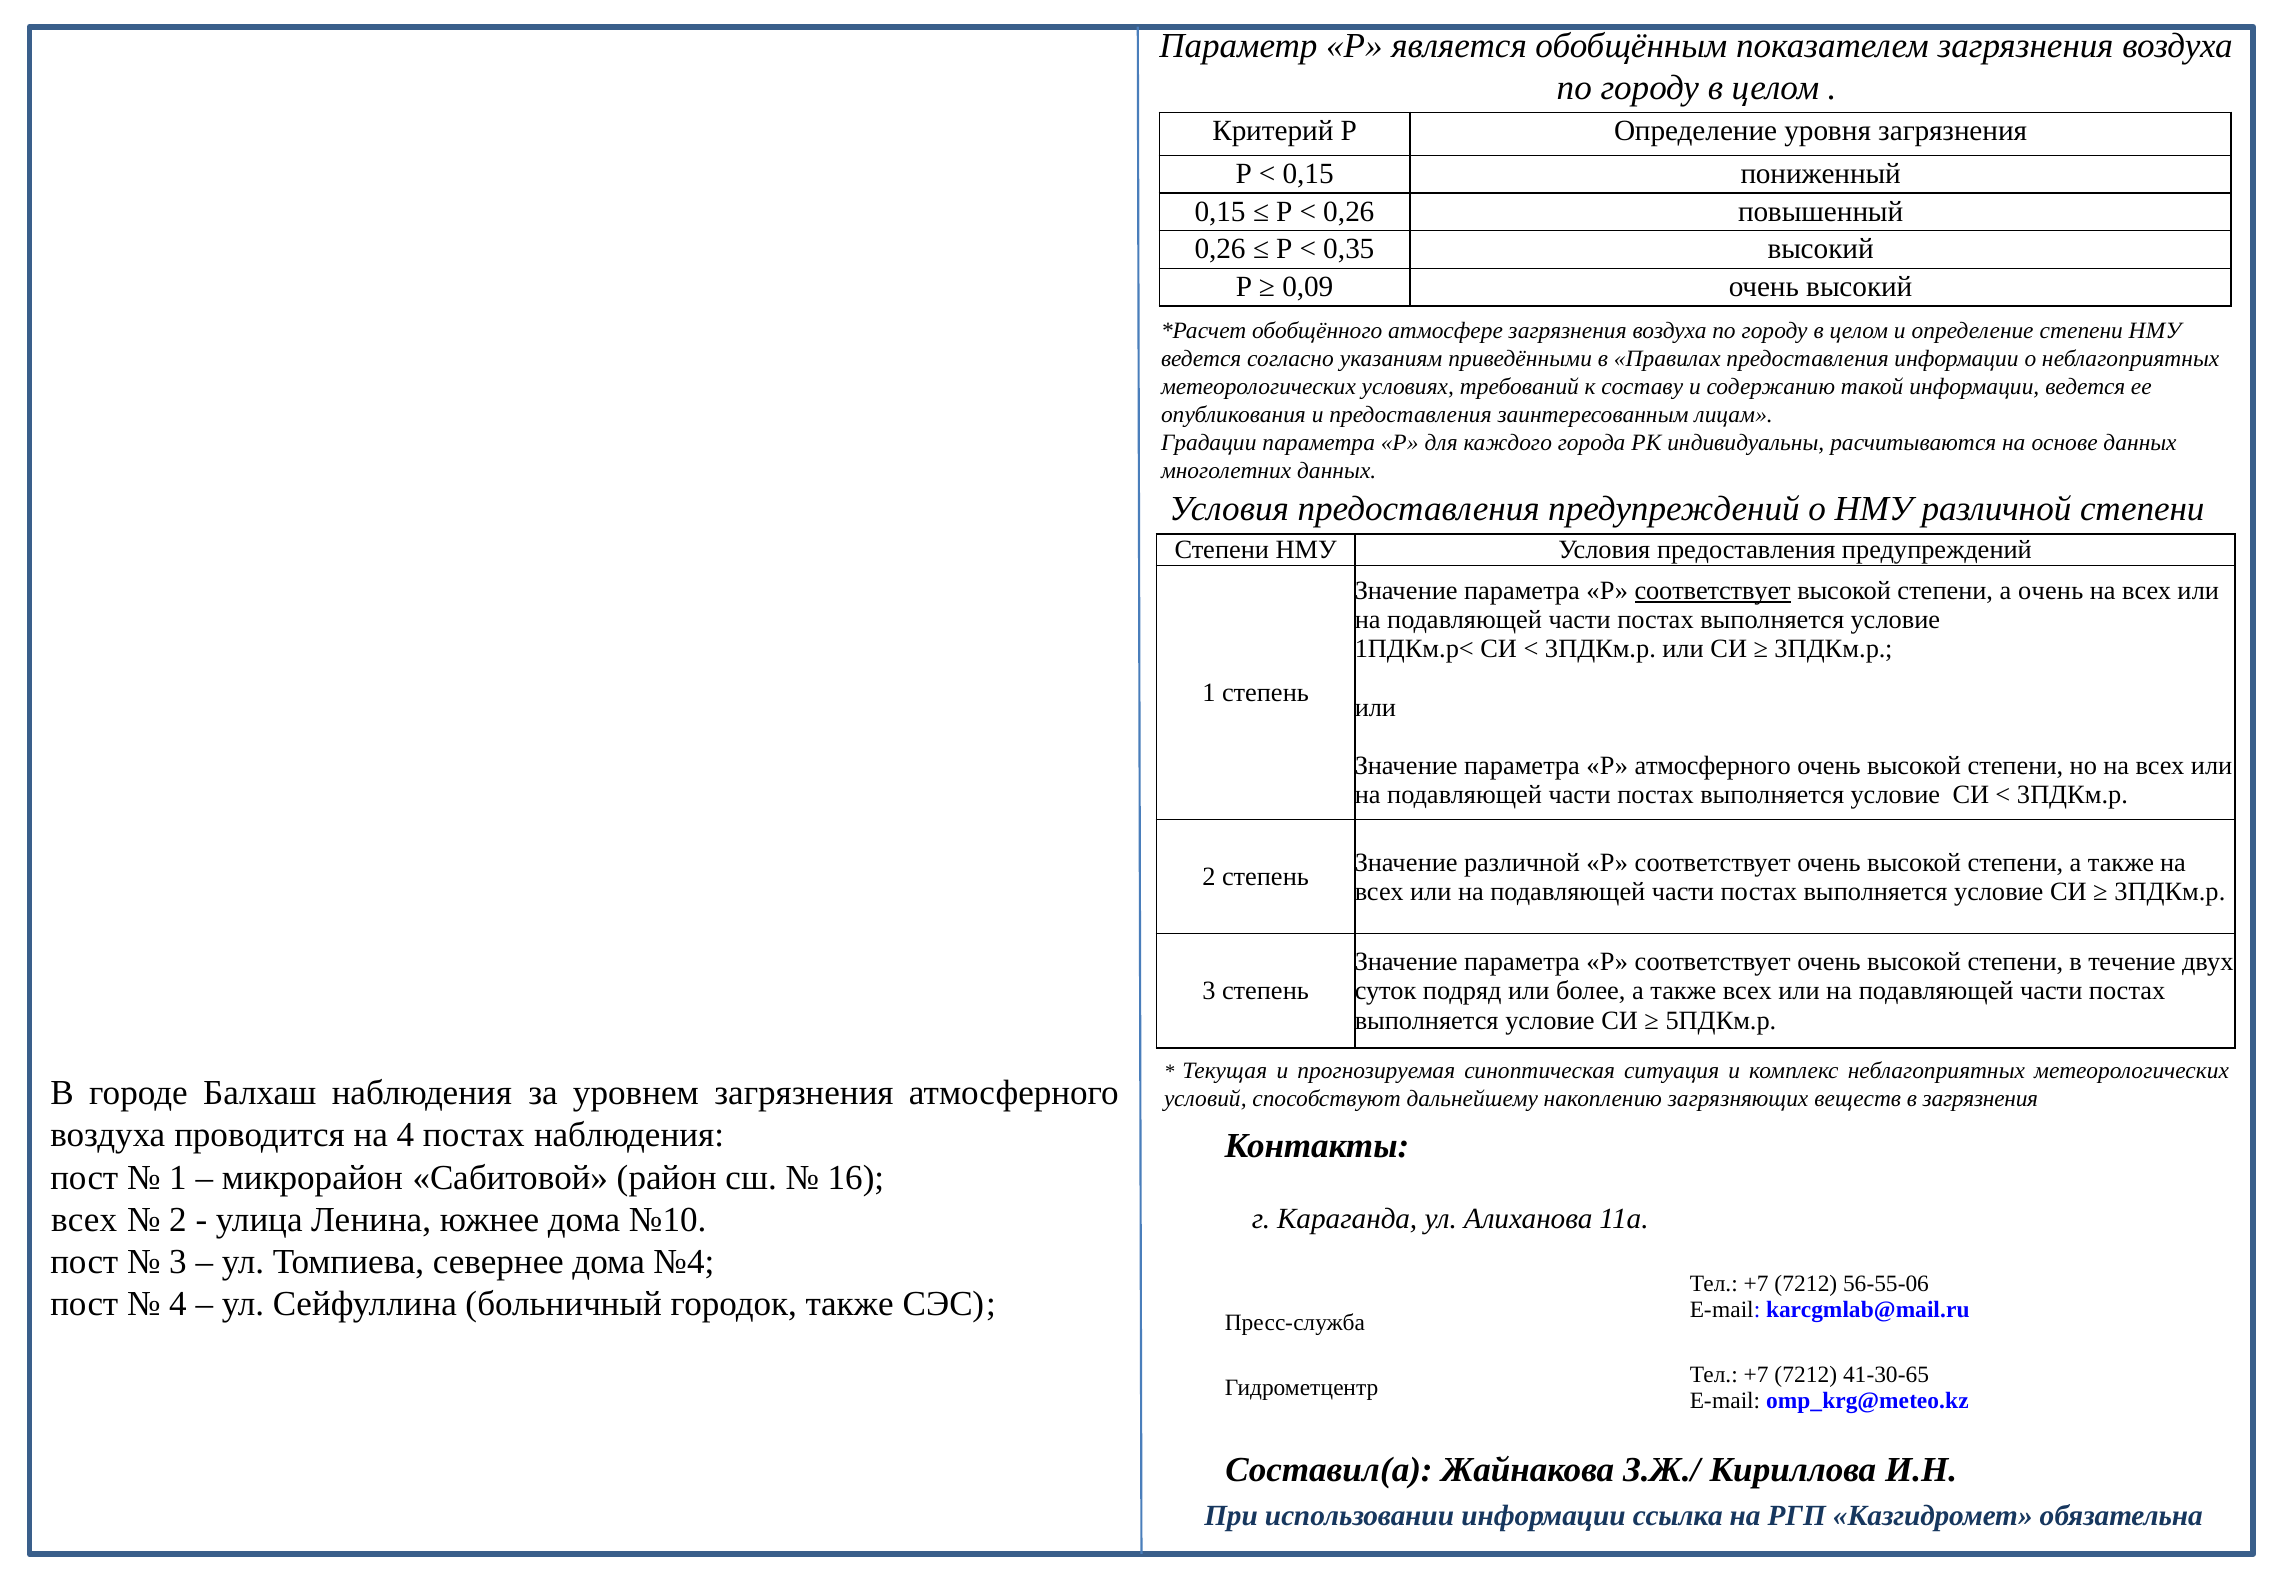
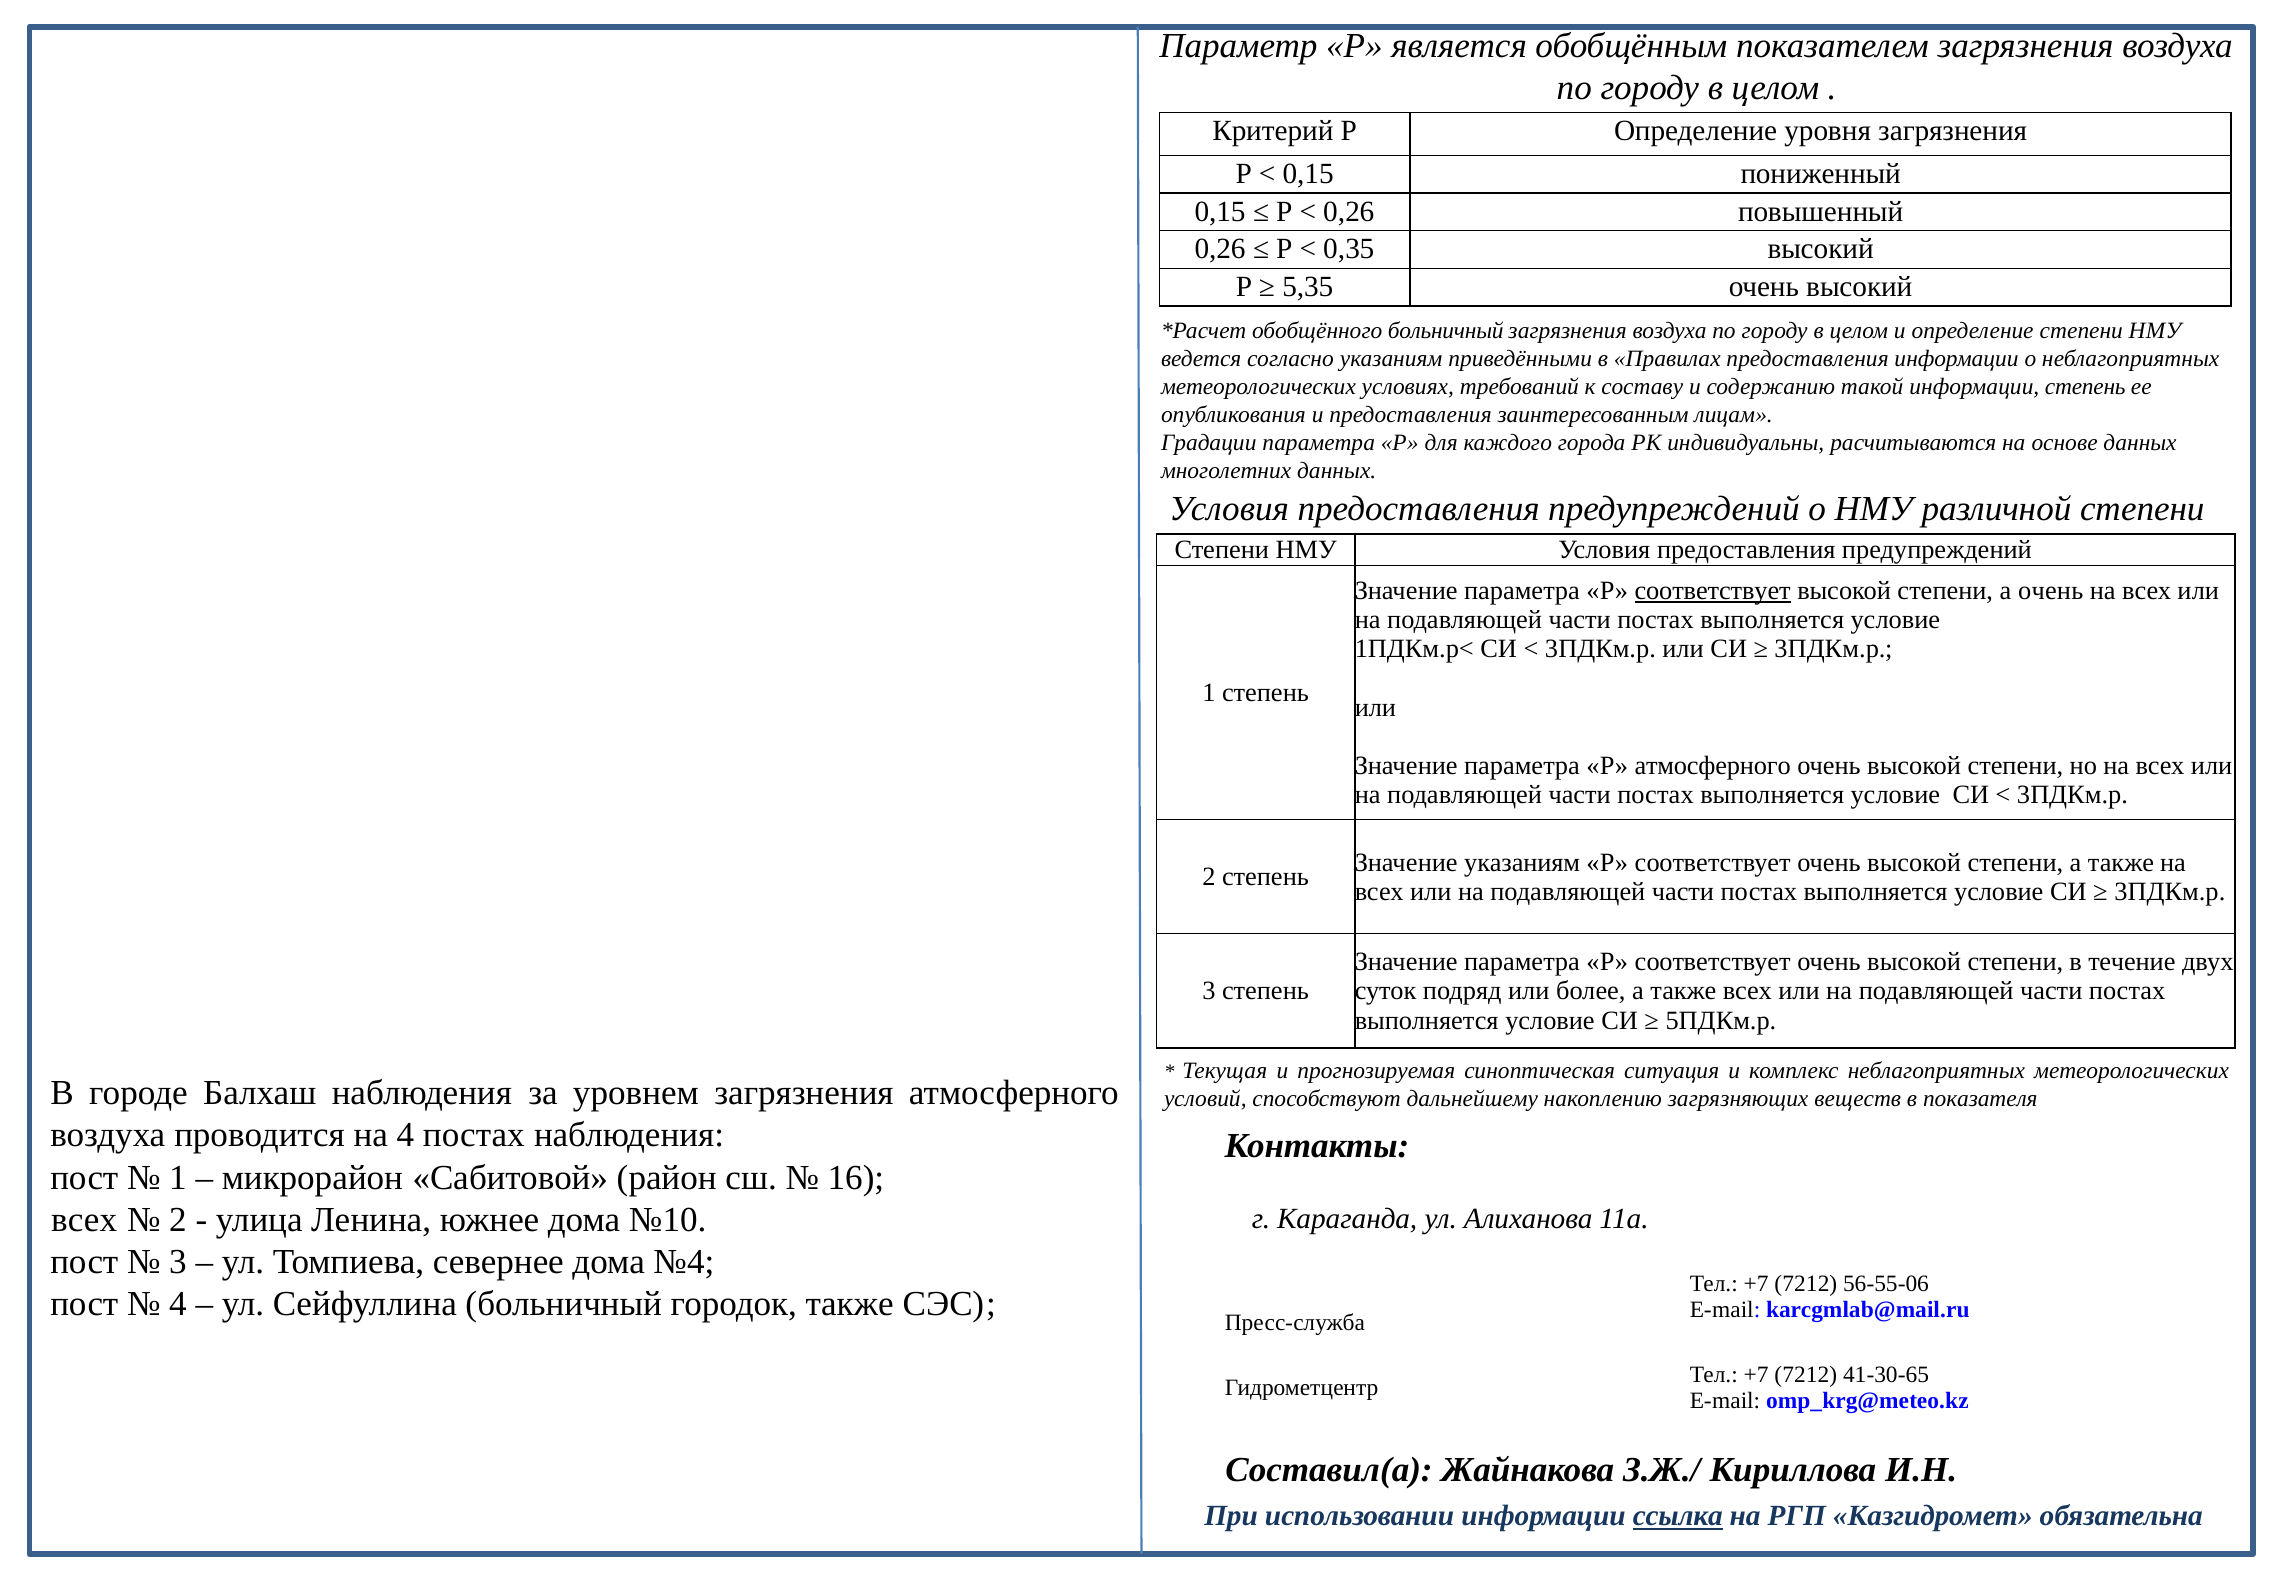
0,09: 0,09 -> 5,35 (1308, 287)
обобщённого атмосфере: атмосфере -> больничный (1446, 330)
информации ведется: ведется -> степень (2085, 387)
Значение различной: различной -> указаниям (1522, 862)
в загрязнения: загрязнения -> показателя (1980, 1099)
ссылка underline: none -> present (1678, 1516)
